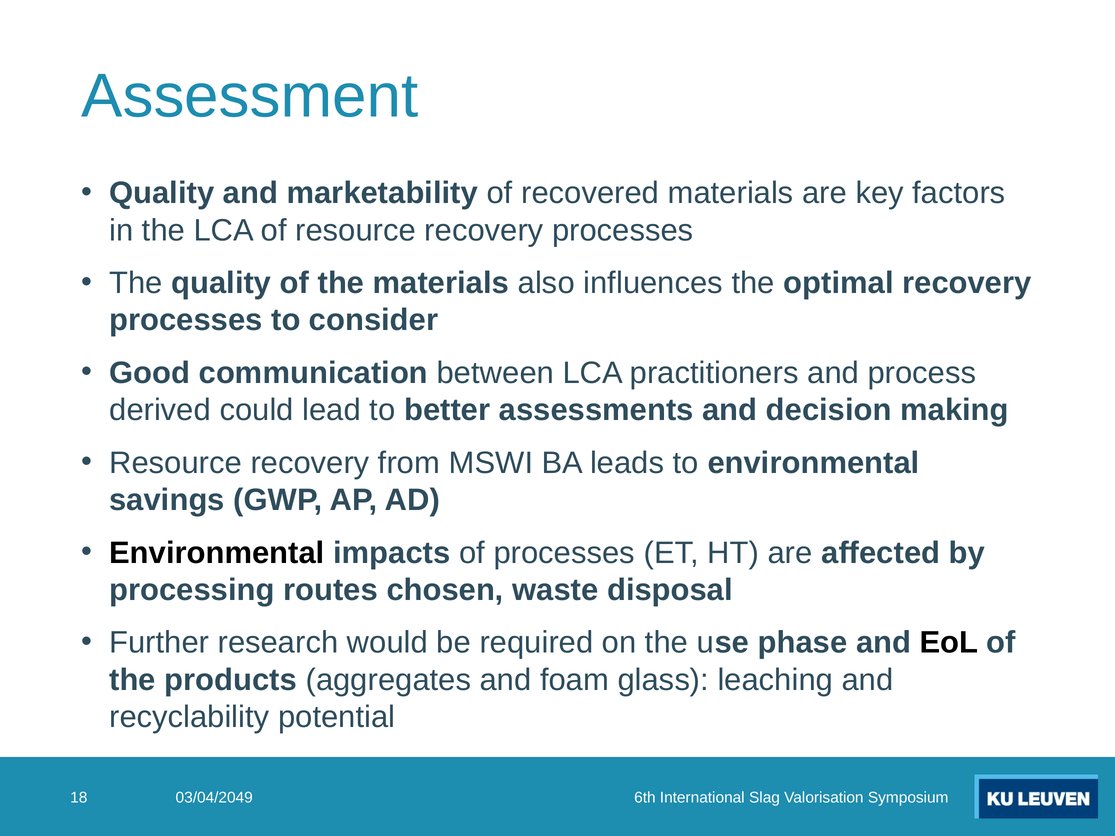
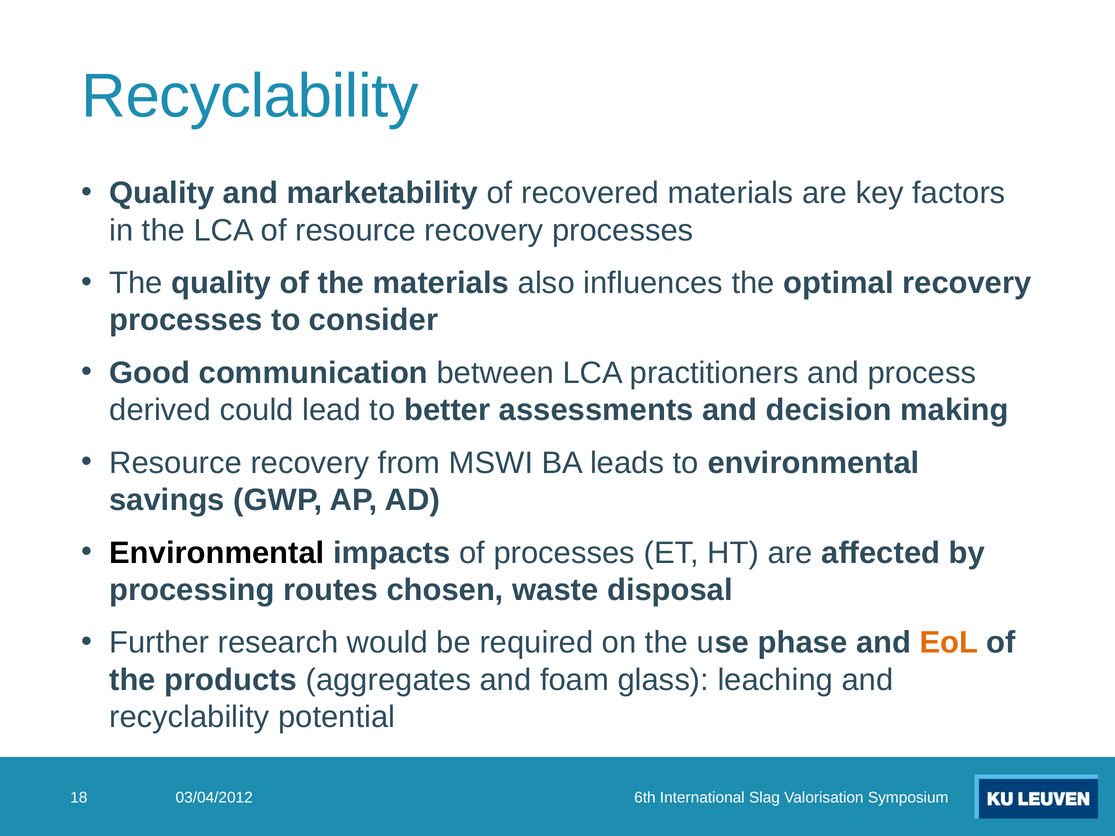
Assessment: Assessment -> Recyclability (250, 96)
EoL colour: black -> orange (949, 643)
03/04/2049: 03/04/2049 -> 03/04/2012 (214, 798)
